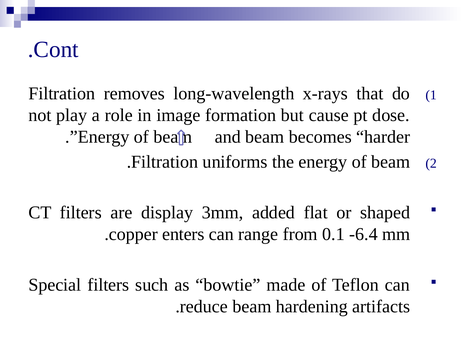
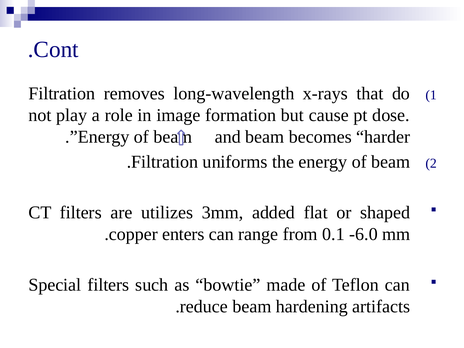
display: display -> utilizes (167, 213)
-6.4: -6.4 -> -6.0 (363, 234)
